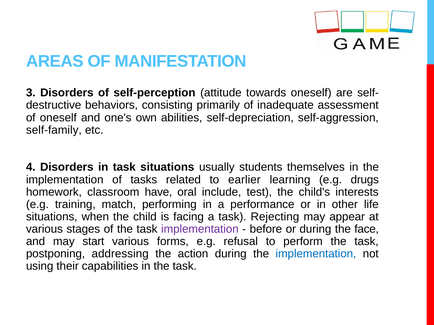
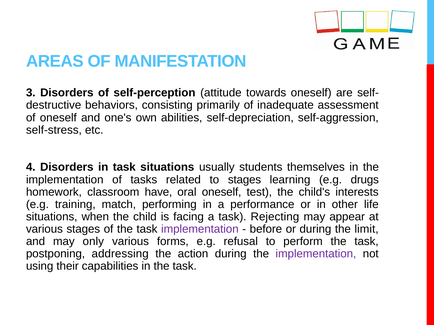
self-family: self-family -> self-stress (54, 130)
to earlier: earlier -> stages (245, 180)
oral include: include -> oneself (222, 192)
face: face -> limit (367, 229)
start: start -> only (93, 242)
implementation colour: blue -> purple (316, 254)
